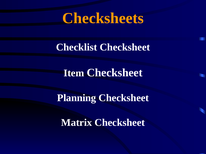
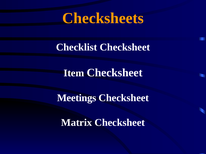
Planning: Planning -> Meetings (77, 98)
